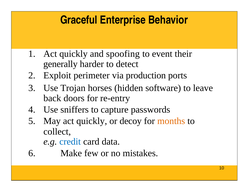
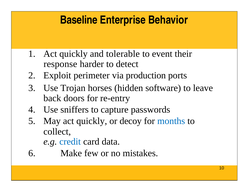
Graceful: Graceful -> Baseline (79, 20)
spoofing: spoofing -> tolerable (123, 54)
generally: generally -> response (60, 64)
months colour: orange -> blue (171, 121)
